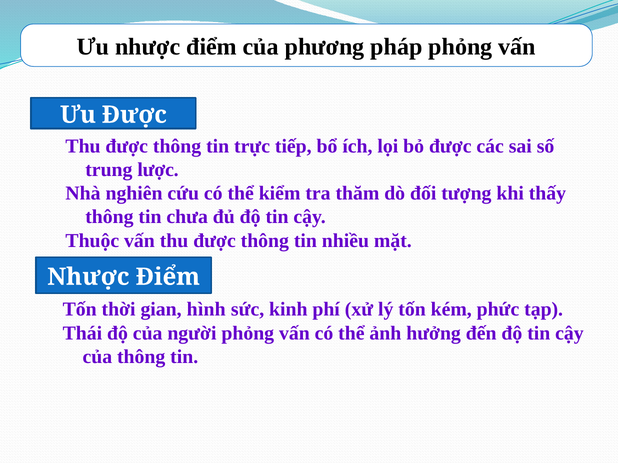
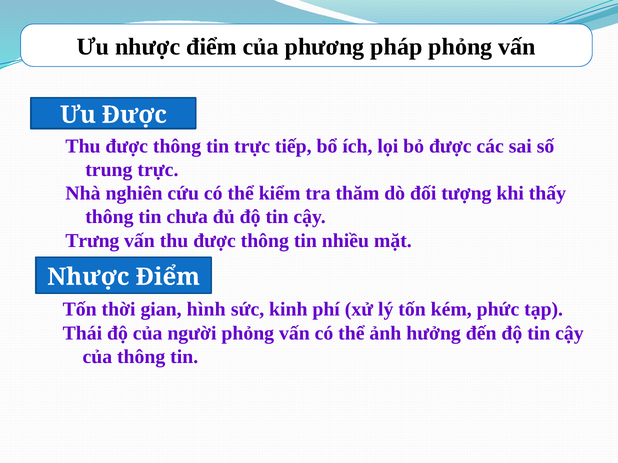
trung lược: lược -> trực (158, 170)
Thuộc: Thuộc -> Trưng (92, 241)
